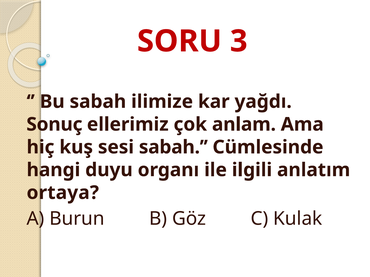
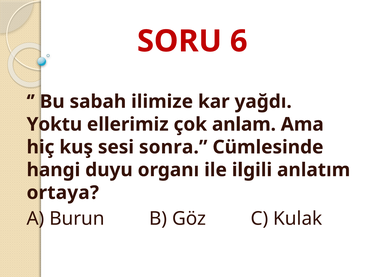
3: 3 -> 6 (239, 41)
Sonuç: Sonuç -> Yoktu (54, 125)
sesi sabah: sabah -> sonra (173, 147)
